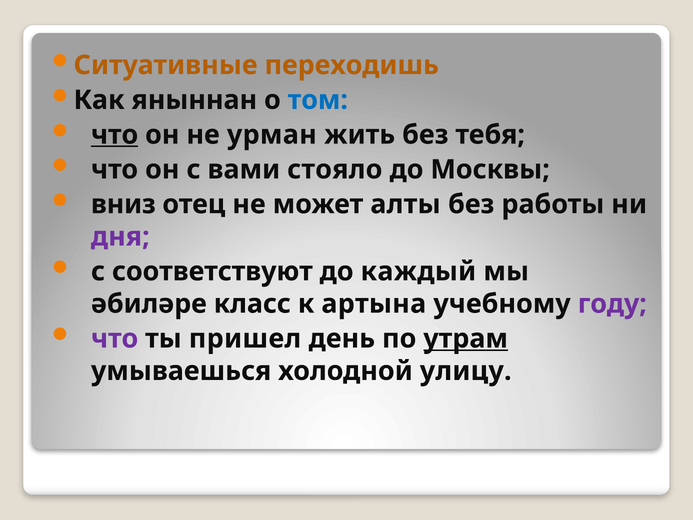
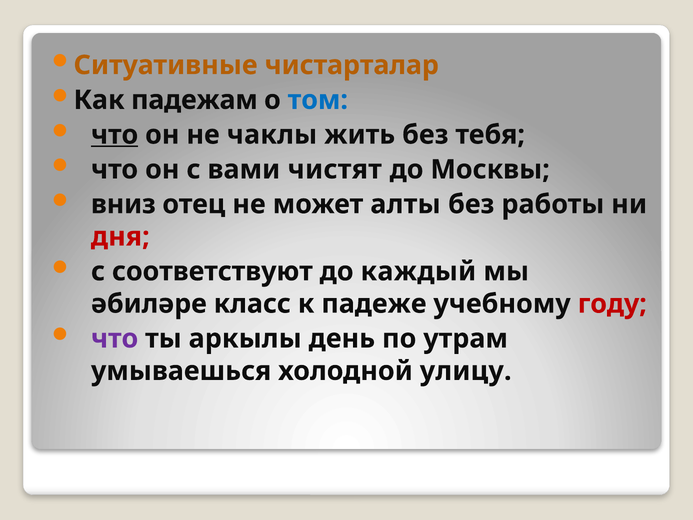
переходишь: переходишь -> чистарталар (352, 65)
яныннан: яныннан -> падежам (194, 100)
урман: урман -> чаклы (272, 135)
стояло: стояло -> чистят (335, 169)
дня colour: purple -> red (120, 237)
артына: артына -> падеже (374, 304)
году colour: purple -> red (612, 304)
пришел: пришел -> аркылы (245, 338)
утрам underline: present -> none (466, 338)
